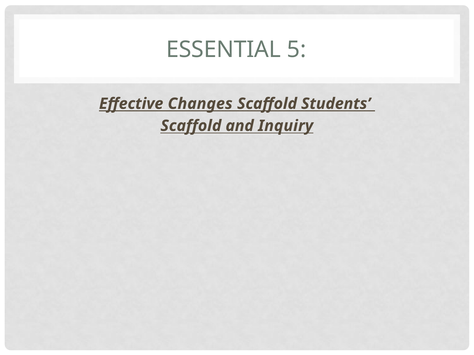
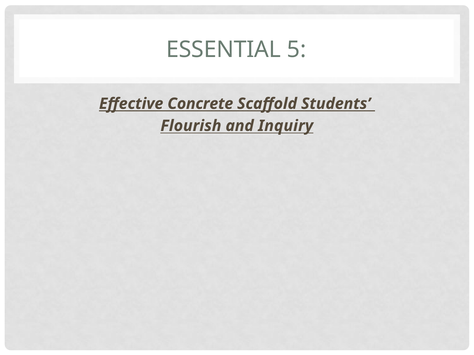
Changes: Changes -> Concrete (200, 104)
Scaffold: Scaffold -> Flourish (191, 126)
